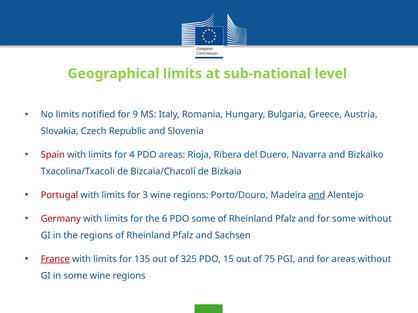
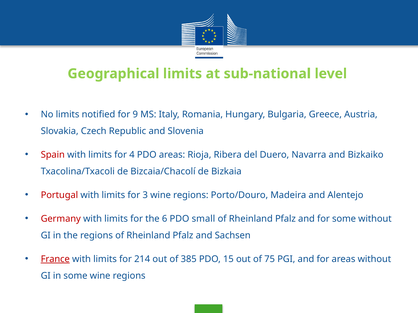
and underline: present -> none (317, 195)
PDO some: some -> small (203, 219)
135: 135 -> 214 (142, 260)
325: 325 -> 385 (189, 260)
